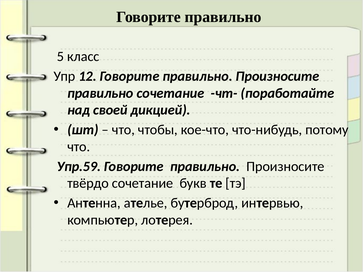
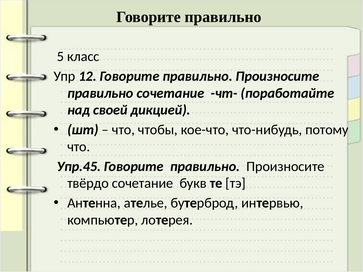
Упр.59: Упр.59 -> Упр.45 (79, 167)
